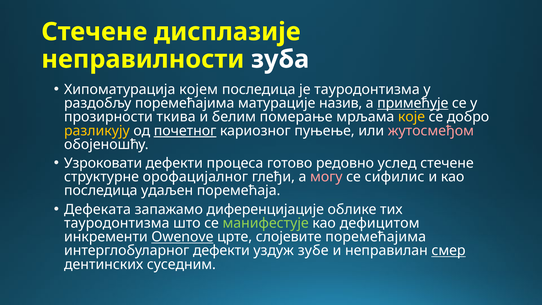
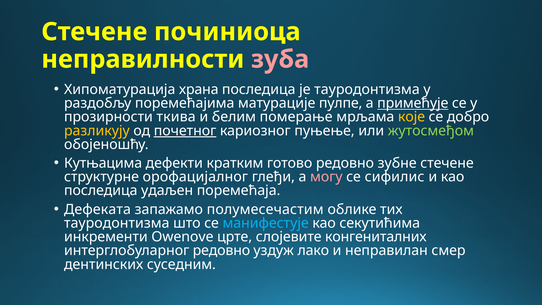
дисплазије: дисплазије -> починиоца (227, 32)
зуба colour: white -> pink (280, 59)
којем: којем -> храна (199, 90)
назив: назив -> пулпе (341, 103)
жутосмеђом colour: pink -> light green (431, 131)
Узроковати: Узроковати -> Кутњацима (103, 163)
процеса: процеса -> кратким (235, 163)
услед: услед -> зубне (397, 163)
диференцијације: диференцијације -> полумесечастим (265, 209)
манифестује colour: light green -> light blue (266, 223)
дефицитом: дефицитом -> секутићима (380, 223)
Owenove underline: present -> none (182, 237)
слојевите поремећајима: поремећајима -> конгениталних (376, 237)
интерглобуларног дефекти: дефекти -> редовно (221, 251)
зубе: зубе -> лако (313, 251)
смер underline: present -> none (449, 251)
